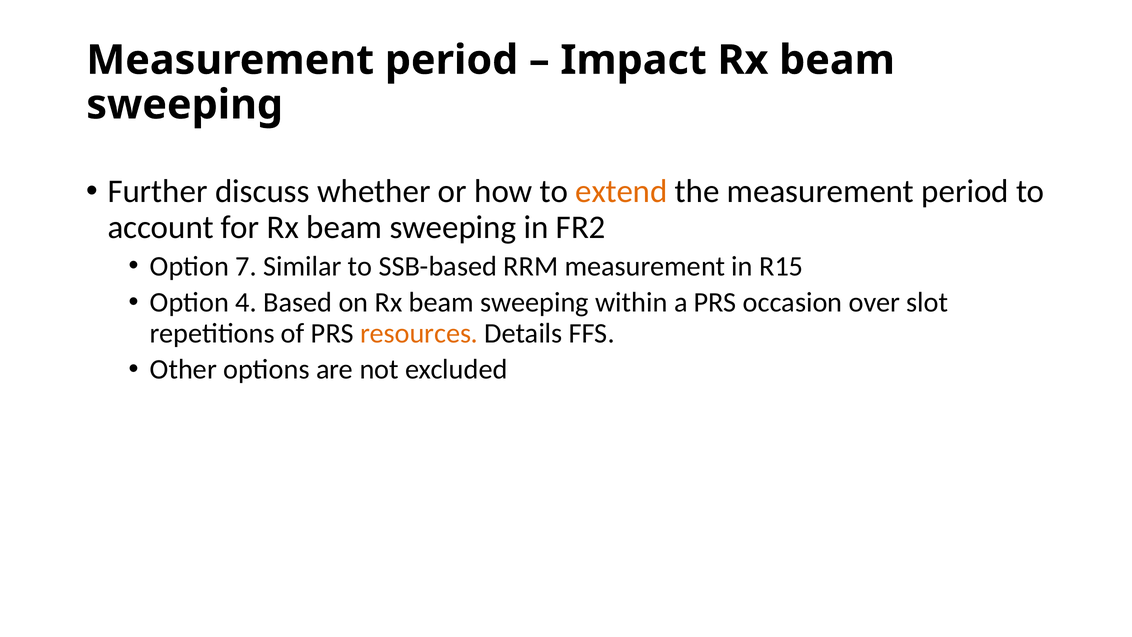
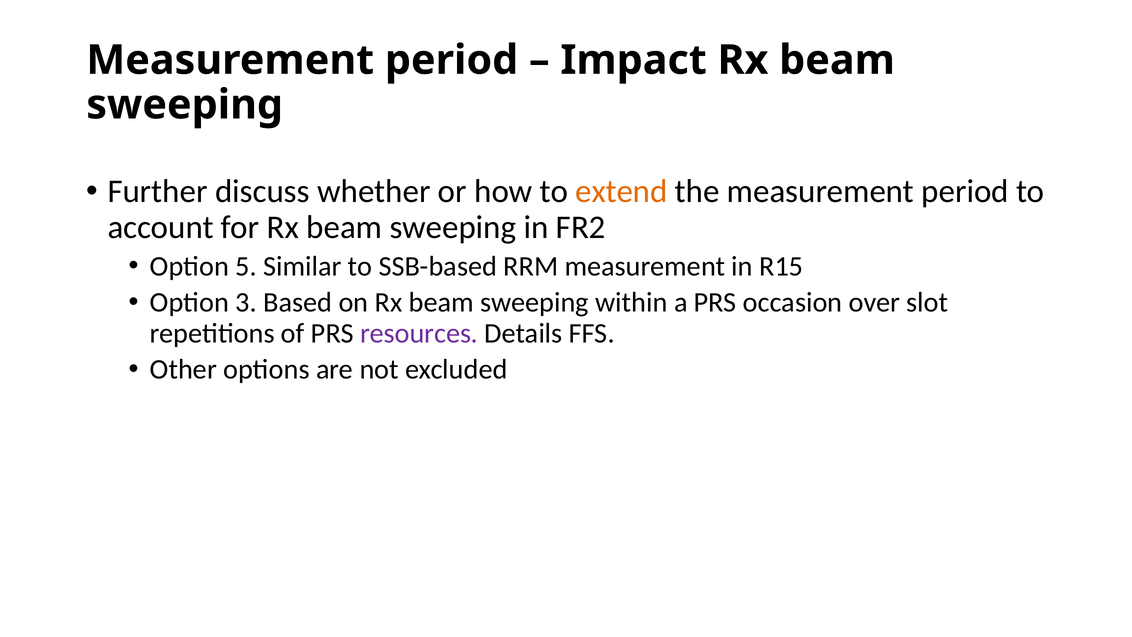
7: 7 -> 5 (246, 266)
4: 4 -> 3 (246, 303)
resources colour: orange -> purple (419, 333)
